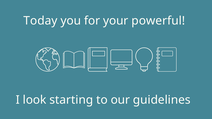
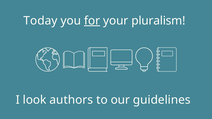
for underline: none -> present (92, 21)
powerful: powerful -> pluralism (158, 21)
starting: starting -> authors (71, 100)
